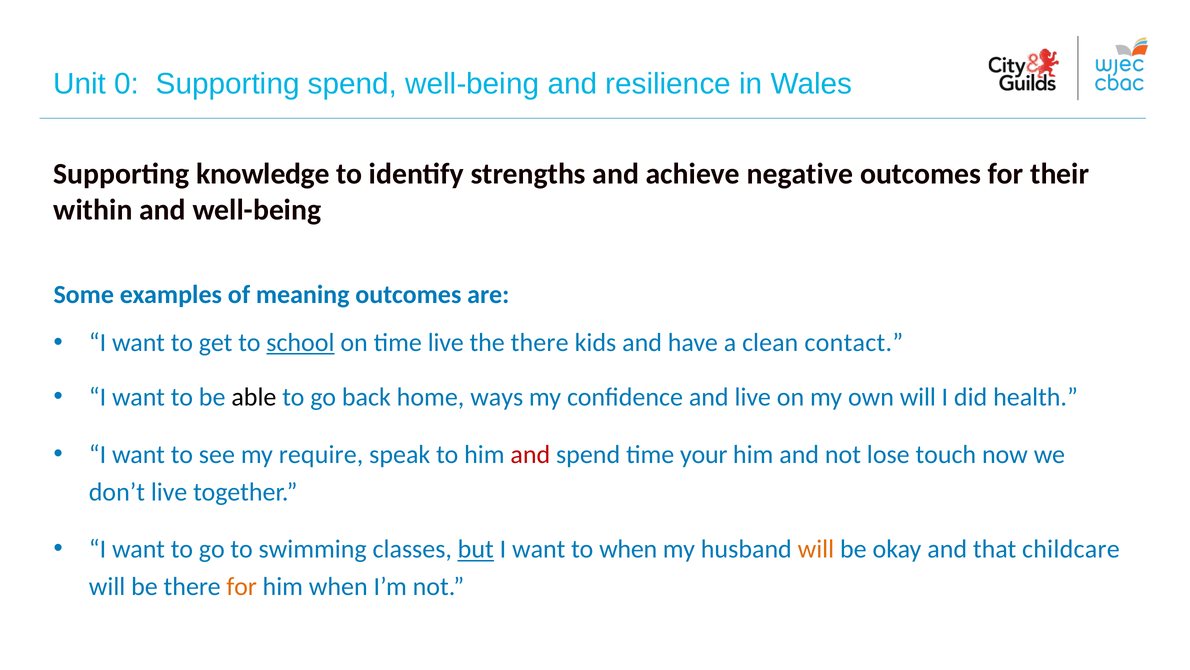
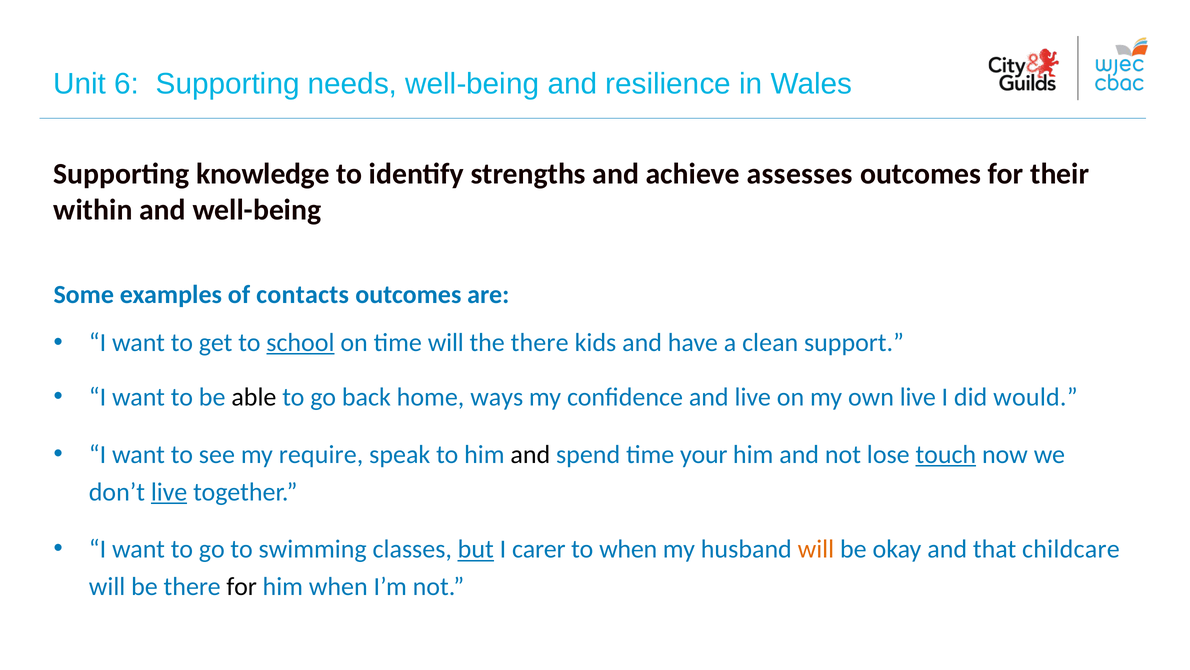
0: 0 -> 6 (127, 84)
Supporting spend: spend -> needs (352, 84)
negative: negative -> assesses (800, 174)
meaning: meaning -> contacts (303, 294)
time live: live -> will (446, 342)
contact: contact -> support (854, 342)
own will: will -> live (918, 397)
health: health -> would (1035, 397)
and colour: red -> black (530, 454)
touch underline: none -> present (946, 454)
live underline: none -> present (169, 492)
want: want -> carer (539, 549)
for colour: orange -> black (242, 586)
